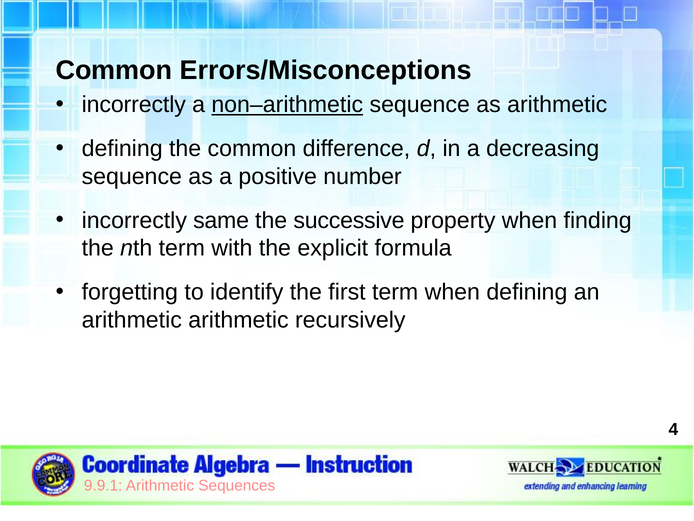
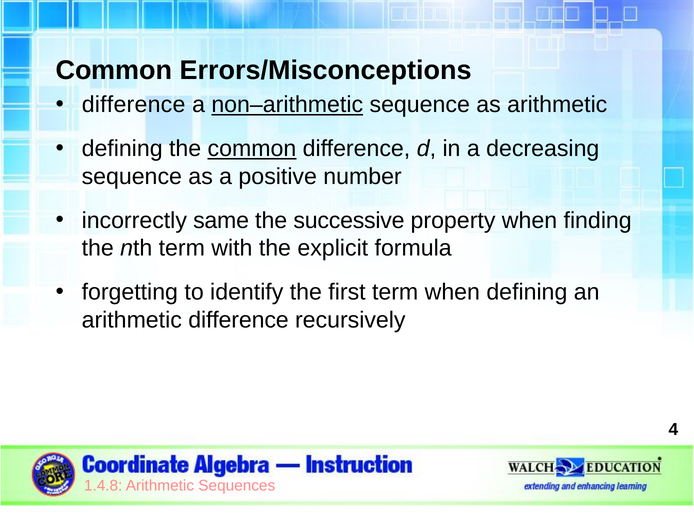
incorrectly: incorrectly -> difference (134, 105)
common underline: none -> present (252, 149)
arithmetic arithmetic: arithmetic -> difference (239, 320)
9.9.1: 9.9.1 -> 1.4.8 (103, 485)
